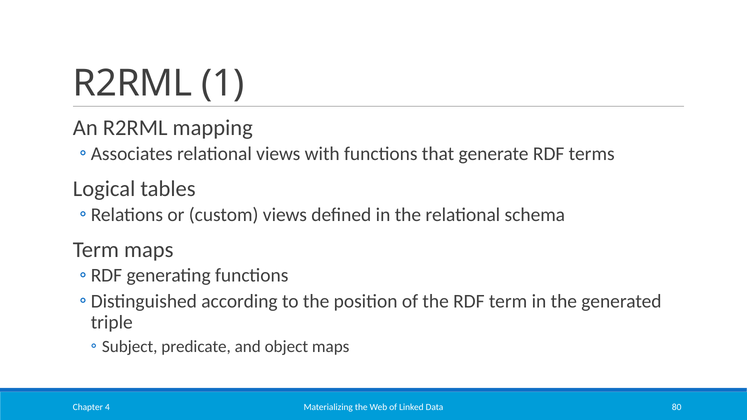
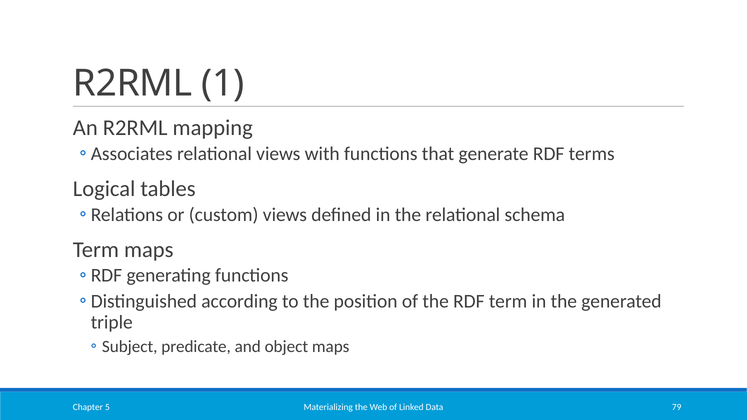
80: 80 -> 79 (677, 408)
4: 4 -> 5 (107, 408)
